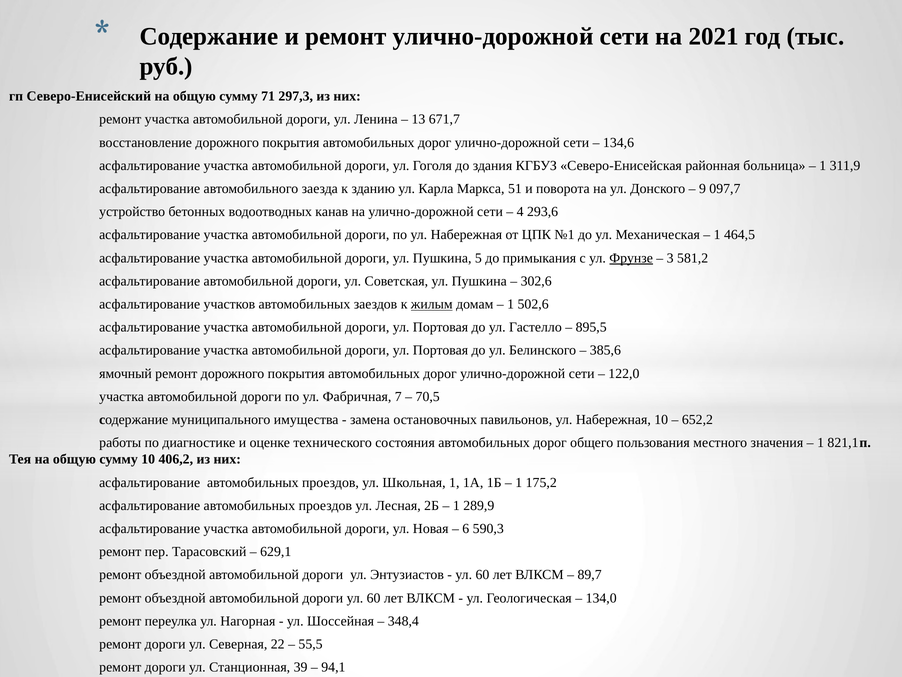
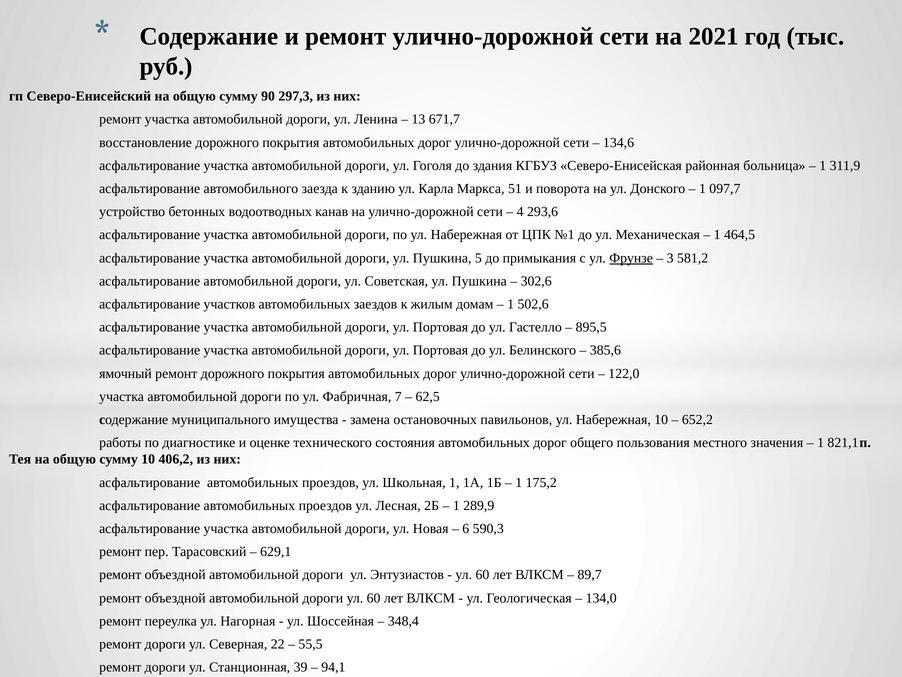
71: 71 -> 90 (268, 96)
9: 9 -> 1 (702, 189)
жилым underline: present -> none (432, 304)
70,5: 70,5 -> 62,5 (428, 396)
